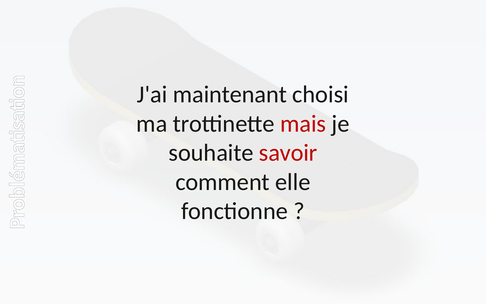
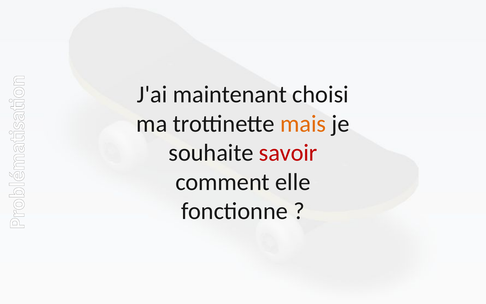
mais colour: red -> orange (303, 124)
